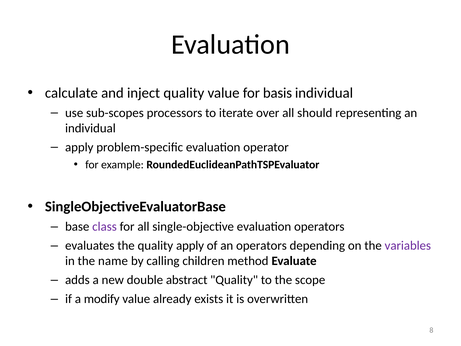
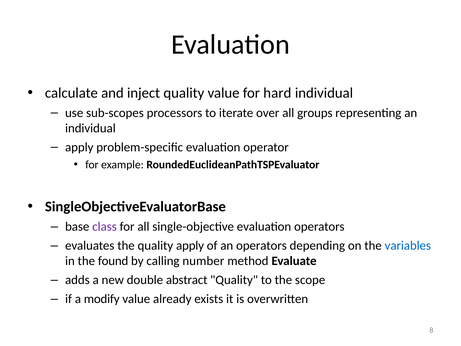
basis: basis -> hard (277, 93)
should: should -> groups (315, 113)
variables colour: purple -> blue (408, 246)
name: name -> found (113, 261)
children: children -> number (203, 261)
